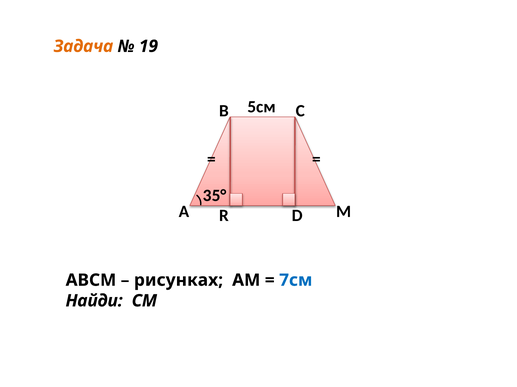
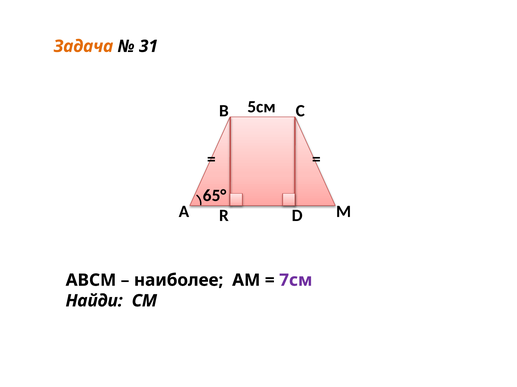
19: 19 -> 31 (149, 46)
35°: 35° -> 65° (215, 196)
рисунках: рисунках -> наиболее (179, 281)
7см colour: blue -> purple (296, 281)
